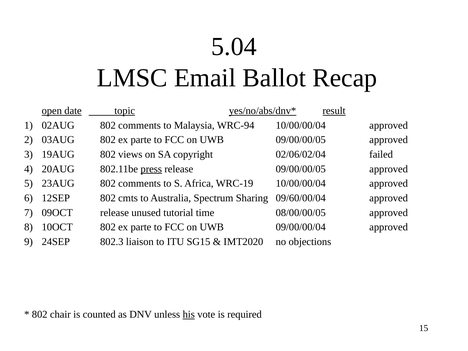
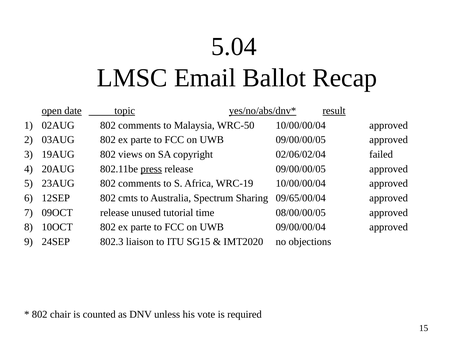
WRC-94: WRC-94 -> WRC-50 (236, 125)
09/60/00/04: 09/60/00/04 -> 09/65/00/04 (301, 198)
his underline: present -> none (189, 314)
